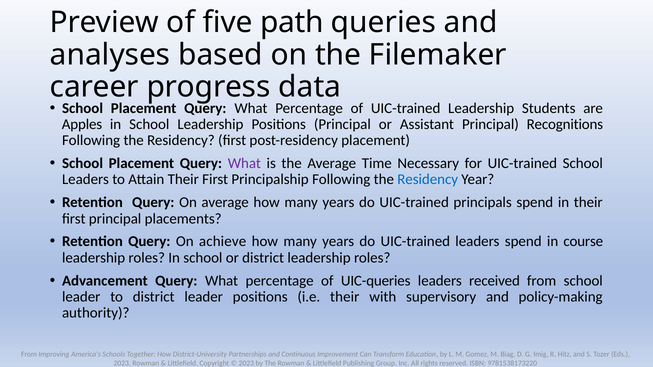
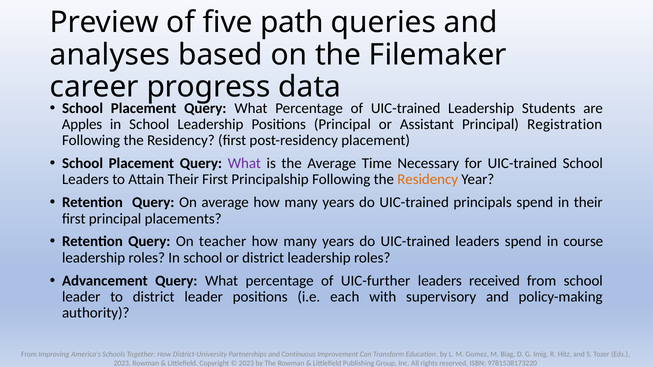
Recognitions: Recognitions -> Registration (565, 124)
Residency colour: blue -> orange (428, 180)
achieve: achieve -> teacher (223, 242)
UIC-queries: UIC-queries -> UIC-further (376, 281)
i.e their: their -> each (345, 297)
